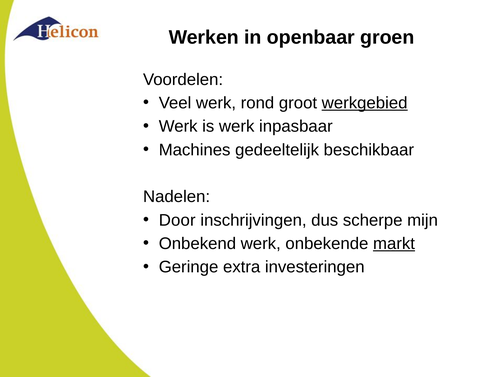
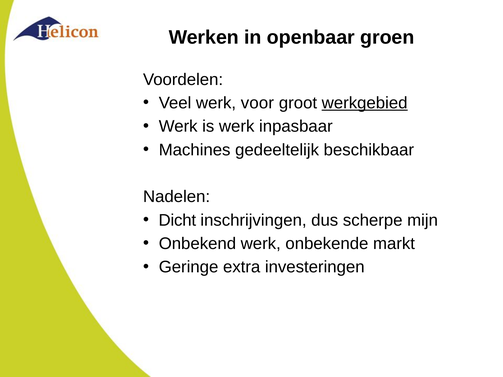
rond: rond -> voor (257, 103)
Door: Door -> Dicht (177, 220)
markt underline: present -> none (394, 244)
